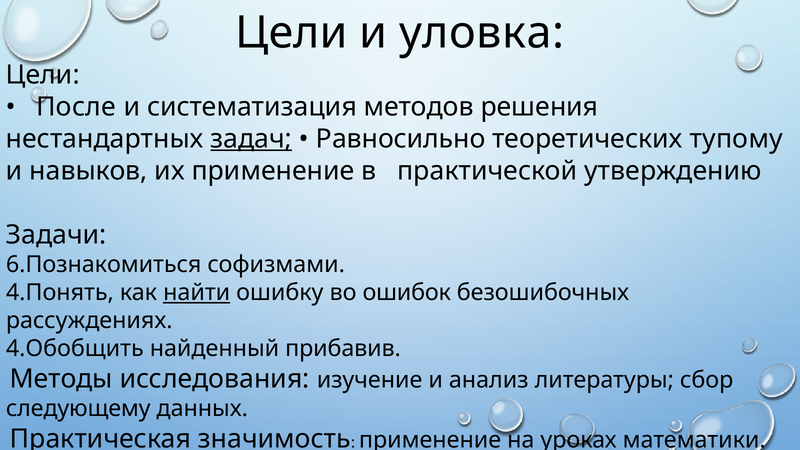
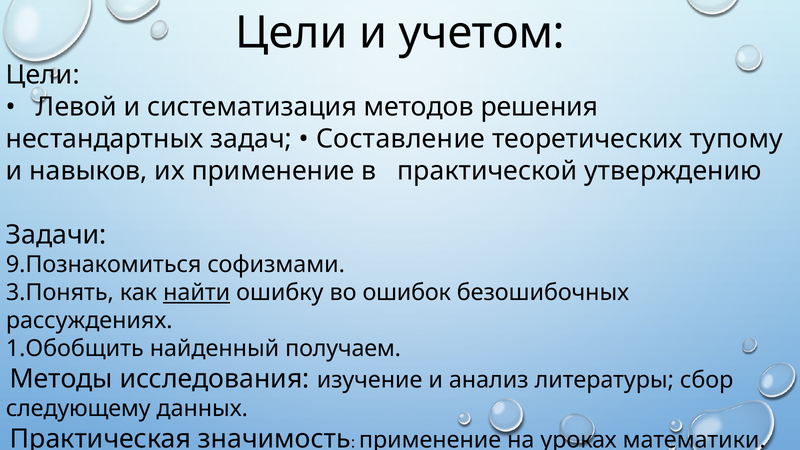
уловка: уловка -> учетом (482, 33)
После: После -> Левой (76, 107)
задач underline: present -> none (251, 139)
Равносильно: Равносильно -> Составление (401, 139)
6.Познакомиться: 6.Познакомиться -> 9.Познакомиться (104, 265)
4.Понять: 4.Понять -> 3.Понять (60, 293)
4.Обобщить: 4.Обобщить -> 1.Обобщить (75, 349)
прибавив: прибавив -> получаем (343, 349)
